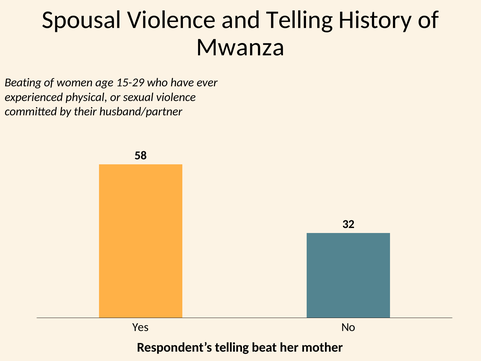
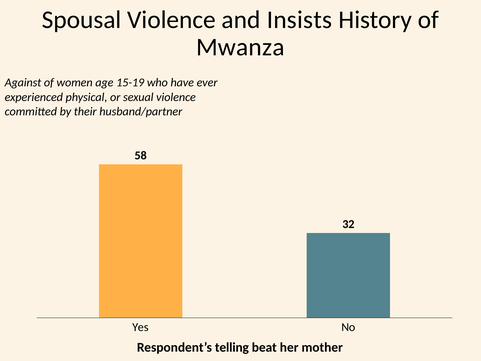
and Telling: Telling -> Insists (299, 20)
Beating: Beating -> Against (23, 83)
15-29: 15-29 -> 15-19 (130, 83)
